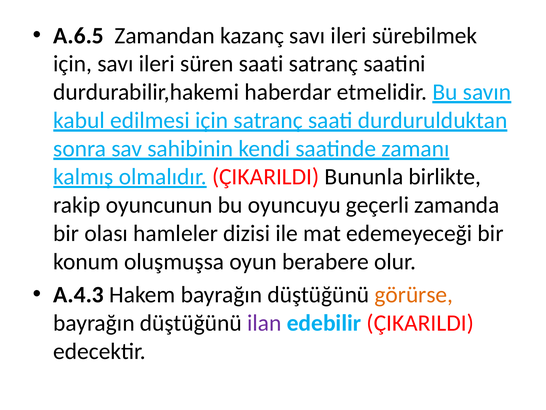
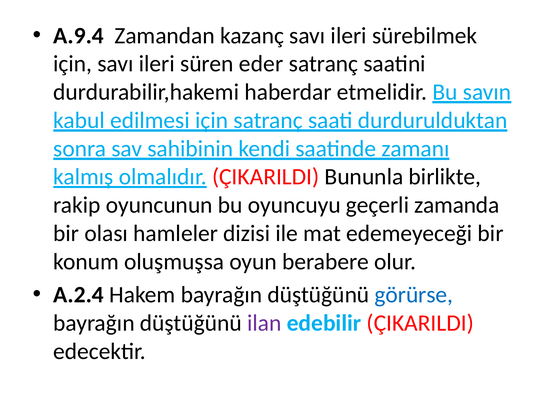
A.6.5: A.6.5 -> A.9.4 (79, 36)
süren saati: saati -> eder (261, 64)
A.4.3: A.4.3 -> A.2.4 (79, 294)
görürse colour: orange -> blue (414, 294)
